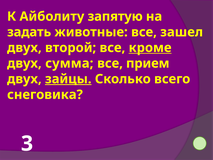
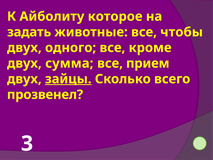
запятую: запятую -> которое (115, 16)
зашел: зашел -> чтобы (182, 32)
второй: второй -> одного (71, 48)
кроме underline: present -> none (150, 48)
снеговика: снеговика -> прозвенел (45, 94)
